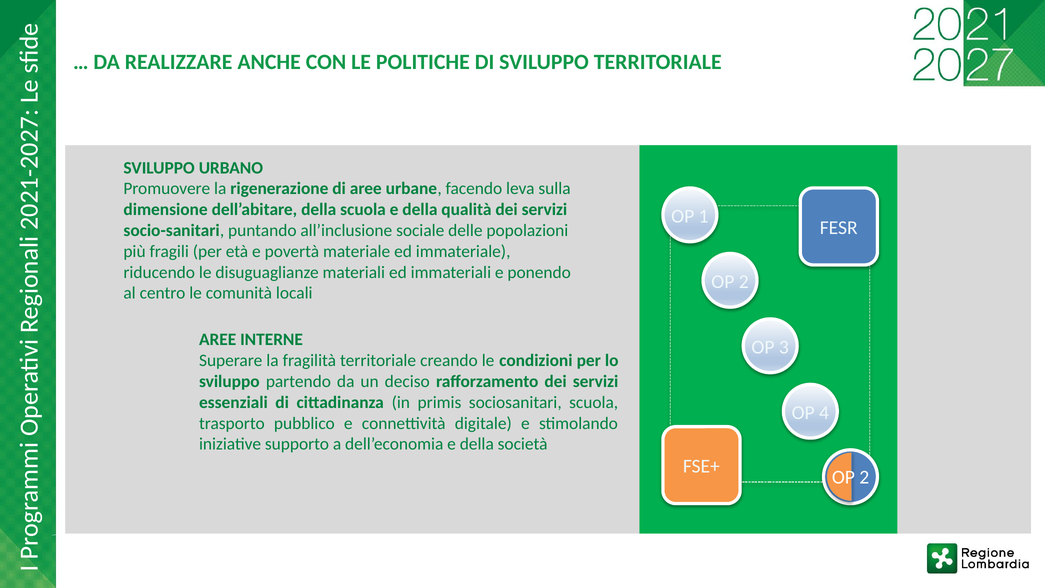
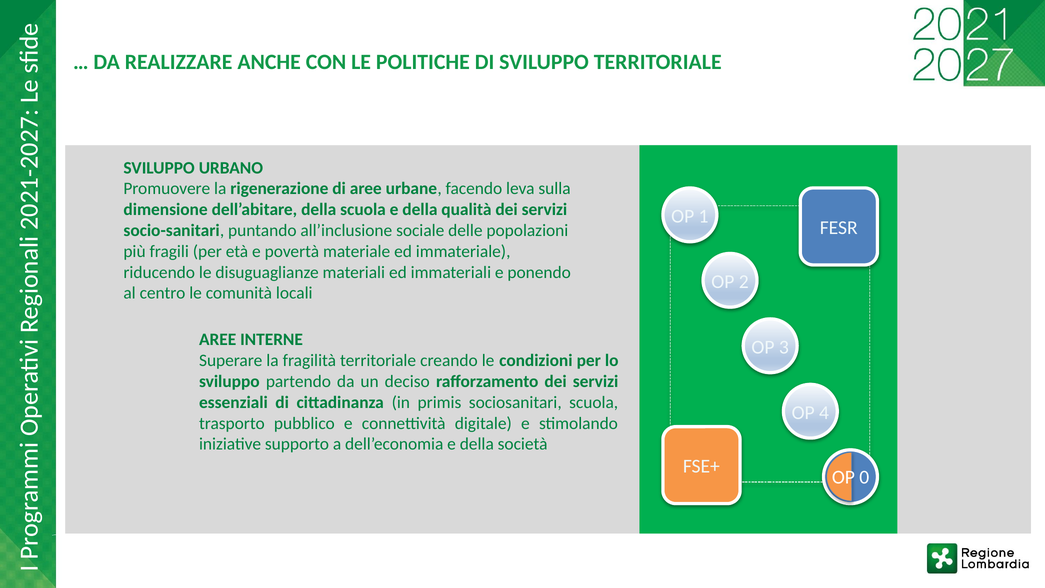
2: 2 -> 0 (864, 477)
